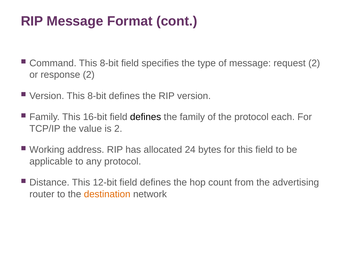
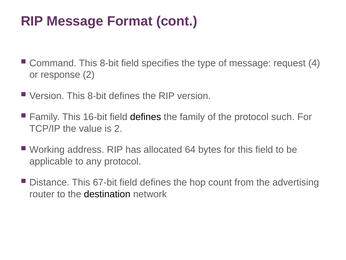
request 2: 2 -> 4 (314, 63)
each: each -> such (283, 117)
24: 24 -> 64 (190, 150)
12-bit: 12-bit -> 67-bit (105, 182)
destination colour: orange -> black (107, 194)
